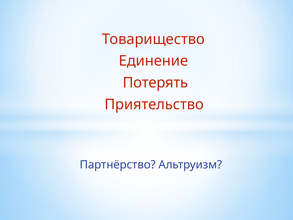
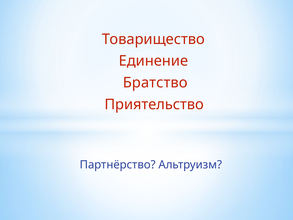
Потерять: Потерять -> Братство (155, 83)
